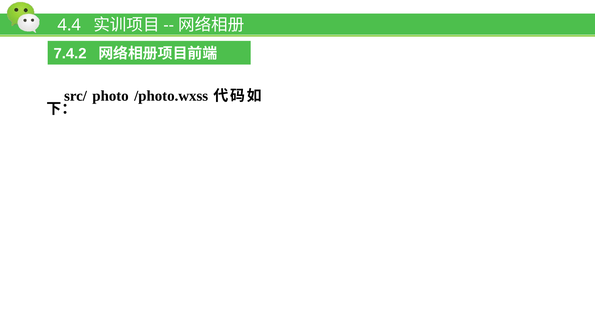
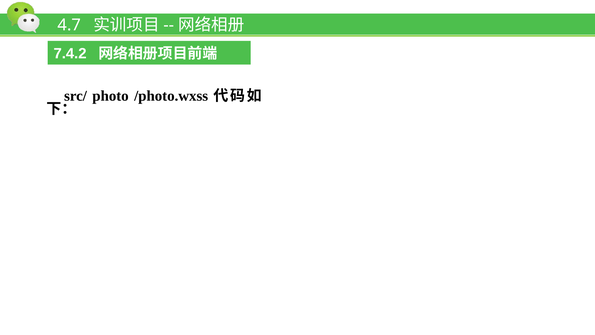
4.4: 4.4 -> 4.7 (69, 25)
